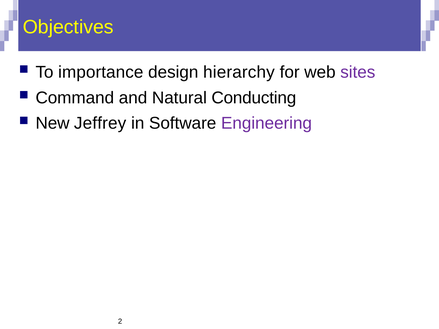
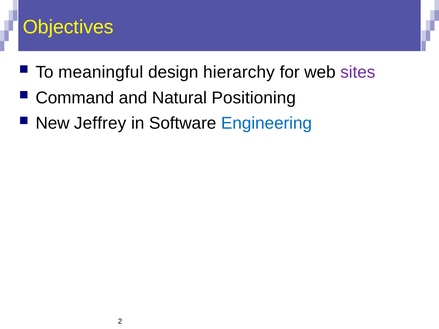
importance: importance -> meaningful (101, 72)
Conducting: Conducting -> Positioning (254, 98)
Engineering colour: purple -> blue (267, 123)
